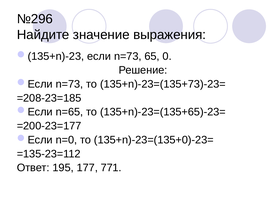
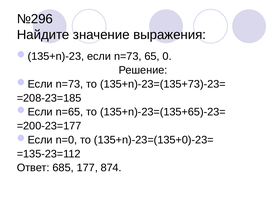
195: 195 -> 685 (63, 168)
771: 771 -> 874 (111, 168)
